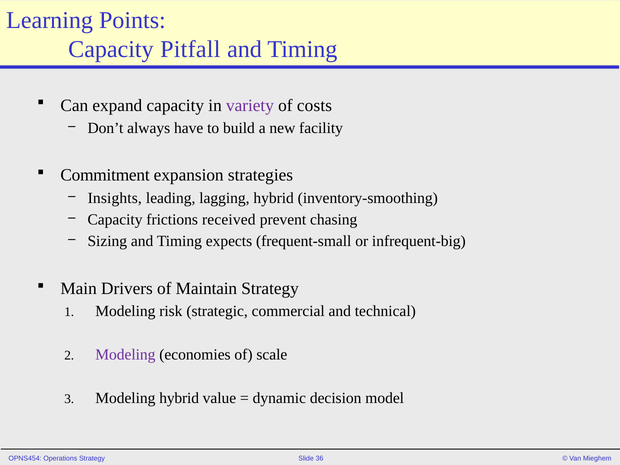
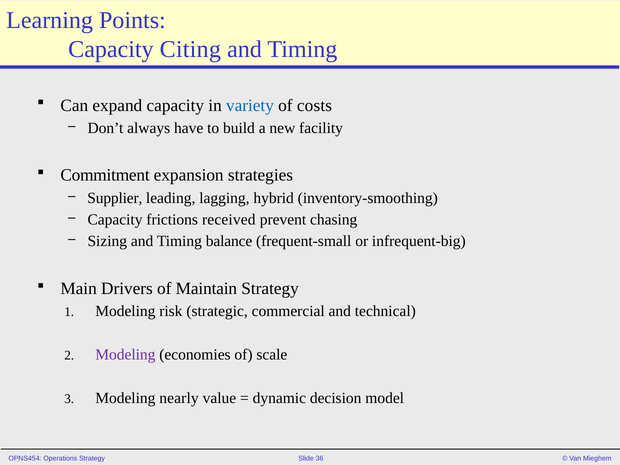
Pitfall: Pitfall -> Citing (190, 49)
variety colour: purple -> blue (250, 105)
Insights: Insights -> Supplier (115, 198)
expects: expects -> balance (229, 241)
Modeling hybrid: hybrid -> nearly (179, 398)
